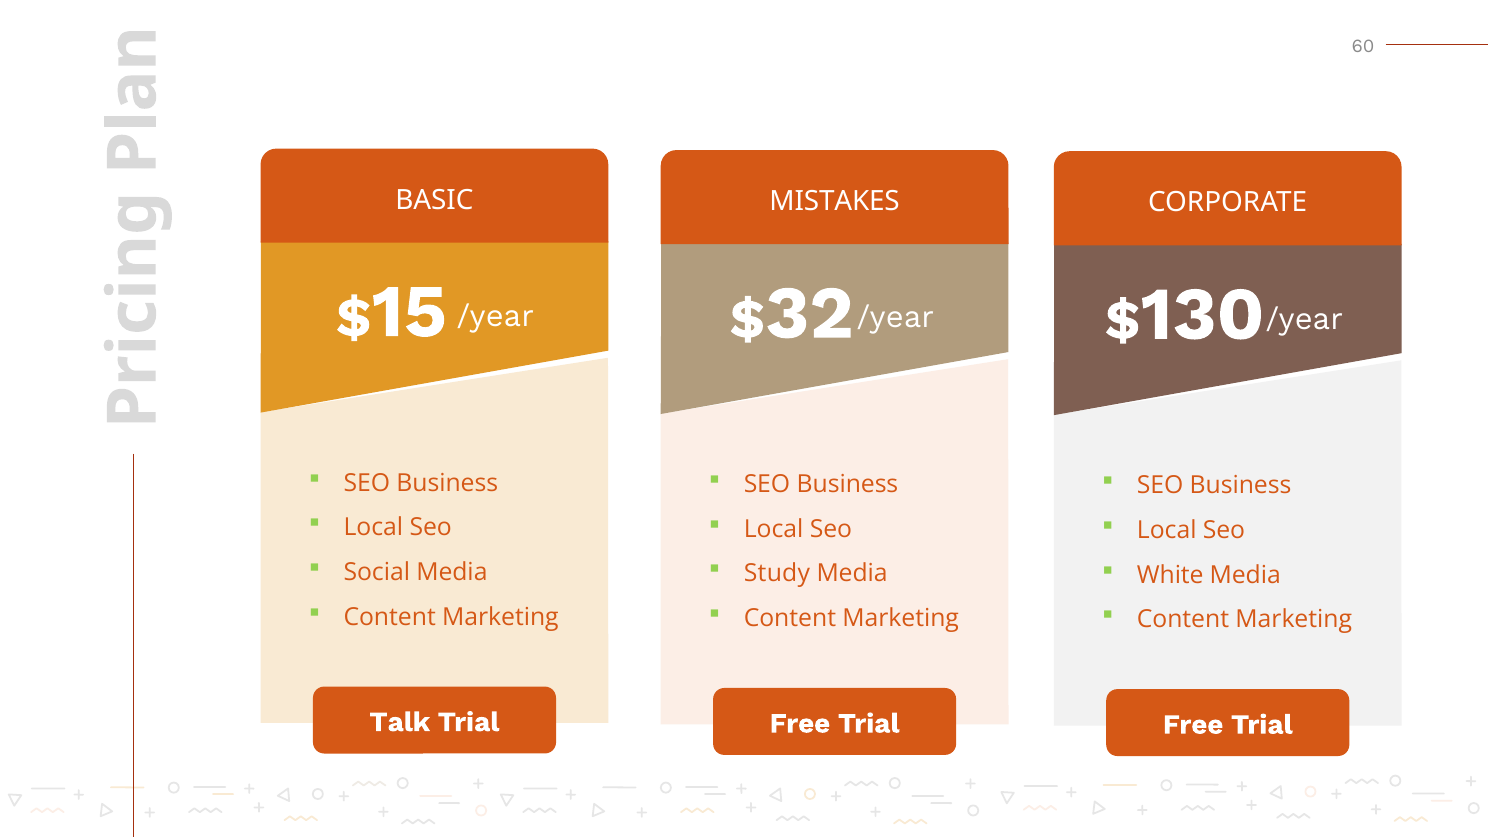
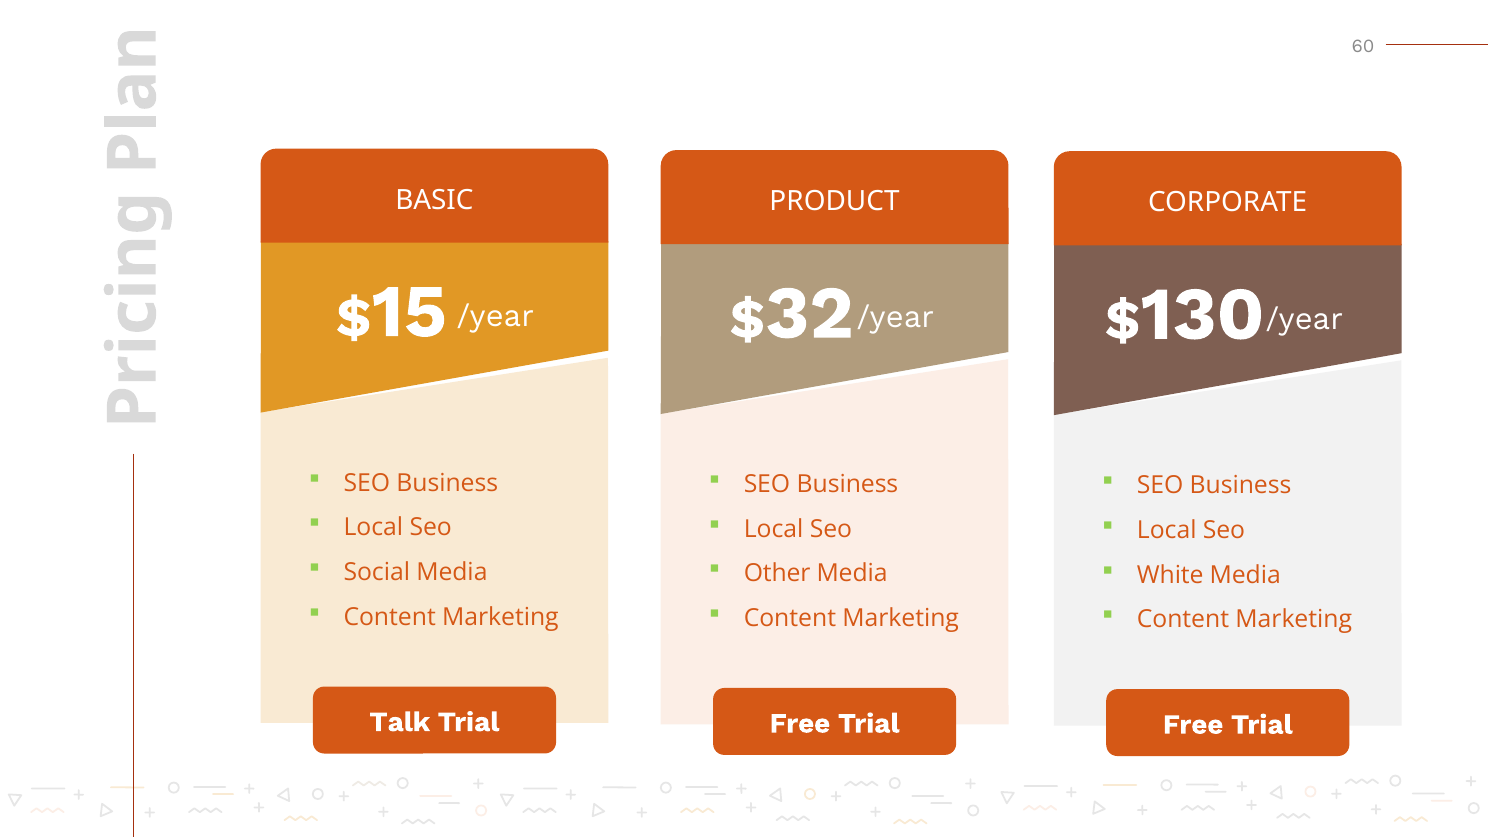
MISTAKES: MISTAKES -> PRODUCT (835, 201)
Study: Study -> Other (777, 574)
